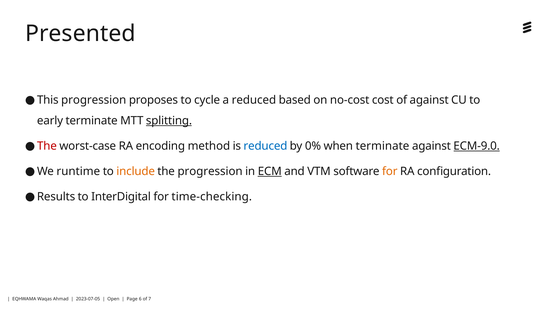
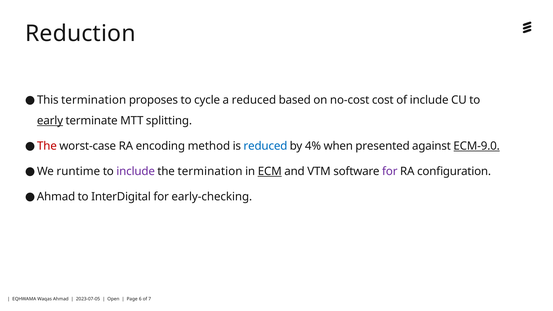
Presented: Presented -> Reduction (80, 34)
This progression: progression -> termination (94, 100)
of against: against -> include (429, 100)
early underline: none -> present (50, 121)
splitting underline: present -> none (169, 121)
0%: 0% -> 4% (313, 146)
when terminate: terminate -> presented (383, 146)
include colour: orange -> purple (136, 171)
the progression: progression -> termination (210, 171)
for colour: orange -> purple (390, 171)
Results: Results -> Ahmad (56, 197)
time-checking: time-checking -> early-checking (212, 197)
